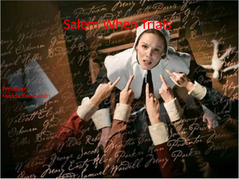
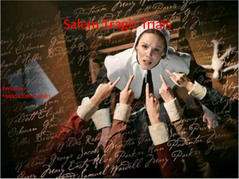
When: When -> Tragic (120, 24)
